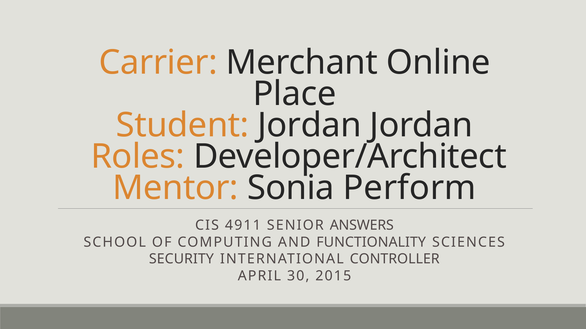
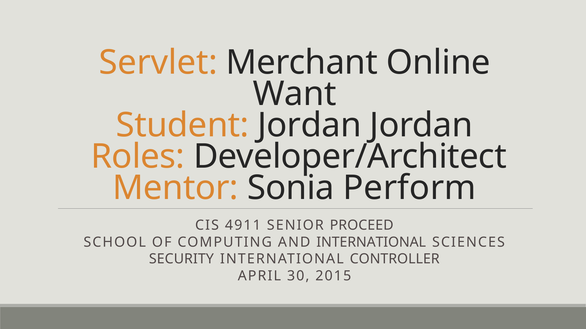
Carrier: Carrier -> Servlet (158, 63)
Place: Place -> Want (295, 94)
ANSWERS: ANSWERS -> PROCEED (362, 226)
AND FUNCTIONALITY: FUNCTIONALITY -> INTERNATIONAL (371, 243)
